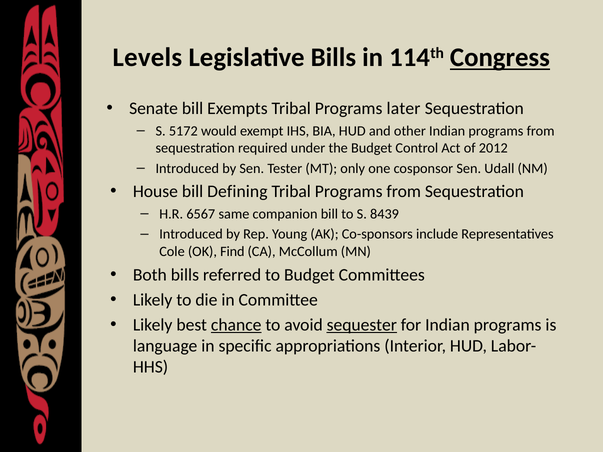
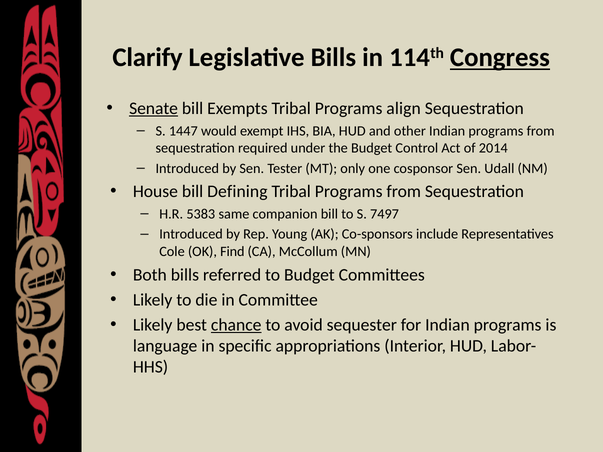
Levels: Levels -> Clarify (148, 58)
Senate underline: none -> present (154, 109)
later: later -> align (404, 109)
5172: 5172 -> 1447 (183, 131)
2012: 2012 -> 2014 (493, 148)
6567: 6567 -> 5383 (201, 214)
8439: 8439 -> 7497 (385, 214)
sequester underline: present -> none (362, 325)
